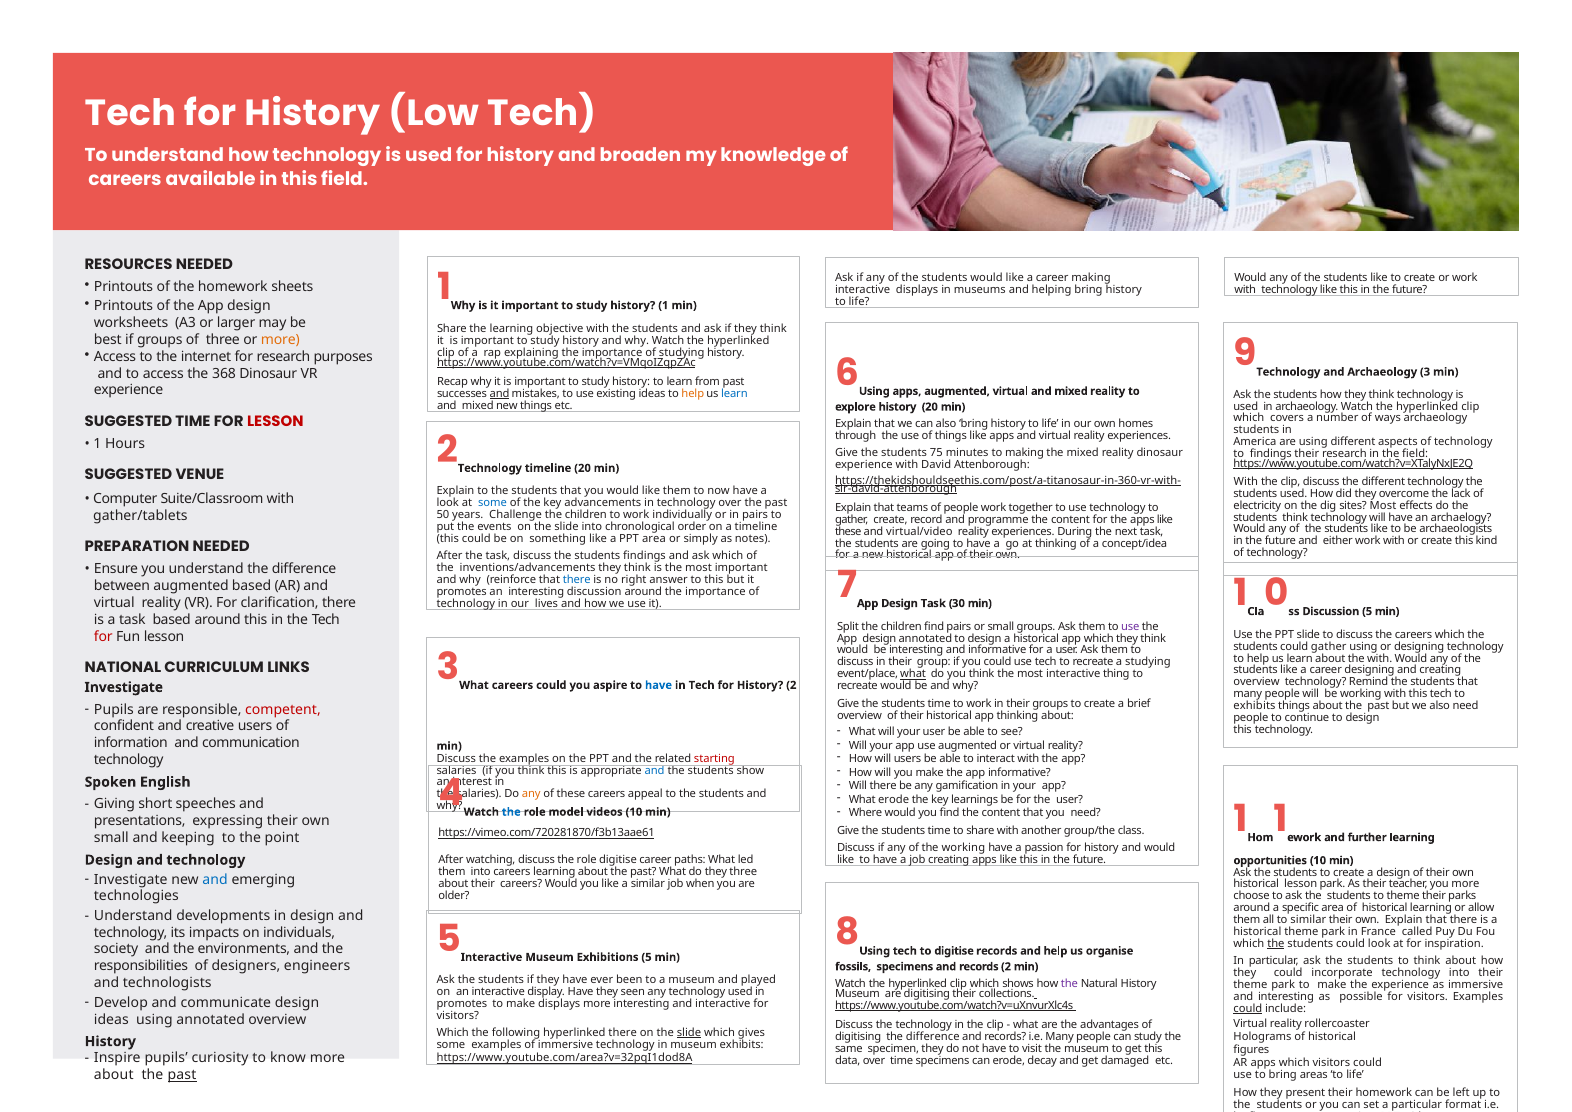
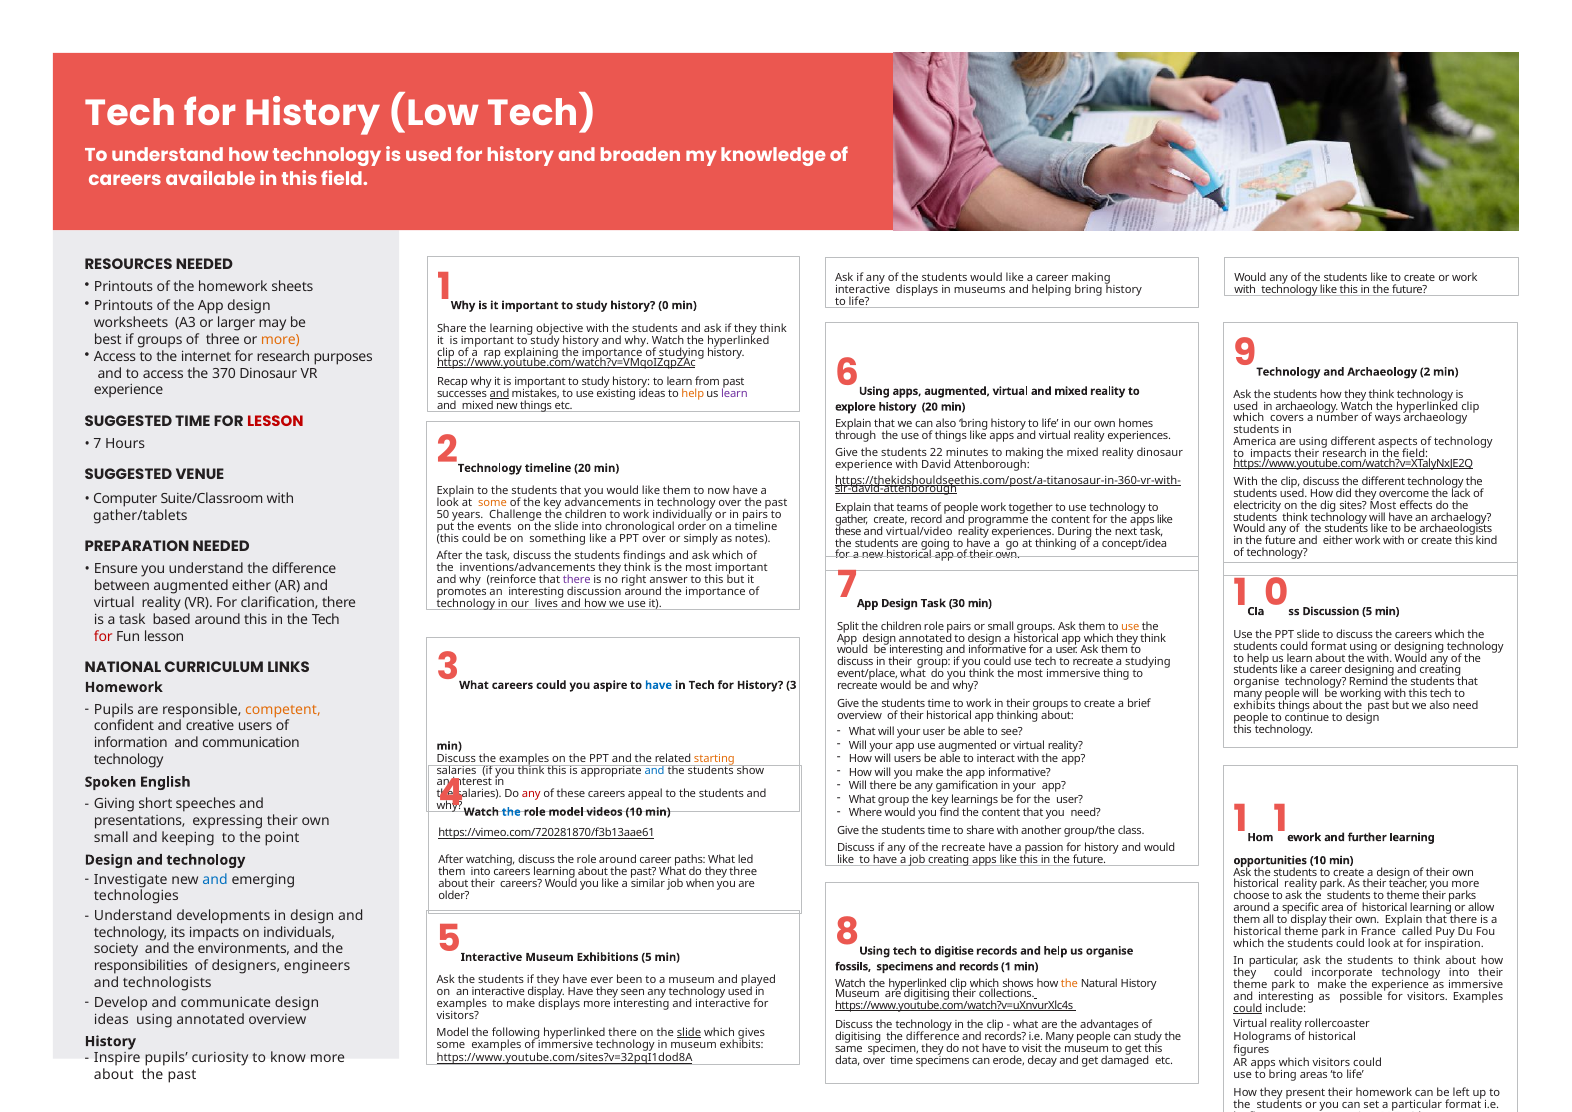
history 1: 1 -> 0 (663, 305)
Archaeology 3: 3 -> 2 (1425, 372)
368: 368 -> 370 (224, 373)
learn colour: blue -> purple (734, 393)
1: 1 -> 7 (97, 444)
75: 75 -> 22 (936, 453)
to findings: findings -> impacts (1271, 453)
some colour: blue -> orange (492, 503)
PPT area: area -> over (654, 539)
there colour: blue -> purple (577, 580)
augmented based: based -> either (252, 586)
children find: find -> role (934, 626)
use colour: purple -> orange (1130, 626)
could gather: gather -> format (1329, 646)
History 2: 2 -> 3 (791, 685)
what underline: present -> none (913, 674)
most interactive: interactive -> immersive (1073, 674)
overview: overview -> organise (1257, 682)
Investigate: Investigate -> Homework (124, 687)
competent colour: red -> orange (283, 709)
starting colour: red -> orange (714, 758)
any colour: orange -> red (531, 794)
What erode: erode -> group (894, 799)
the working: working -> recreate (963, 848)
role digitise: digitise -> around (618, 859)
historical lesson: lesson -> reality (1301, 884)
to similar: similar -> display (1308, 920)
the underline: present -> none (1276, 943)
records 2: 2 -> 1 (1006, 966)
the colour: purple -> orange (1070, 983)
promotes: promotes -> examples (462, 1004)
Which: Which -> Model (453, 1033)
https://www.youtube.com/area?v=32pqI1dod8A: https://www.youtube.com/area?v=32pqI1dod8A -> https://www.youtube.com/sites?v=32pqI1dod8A (565, 1058)
past underline: present -> none (182, 1075)
